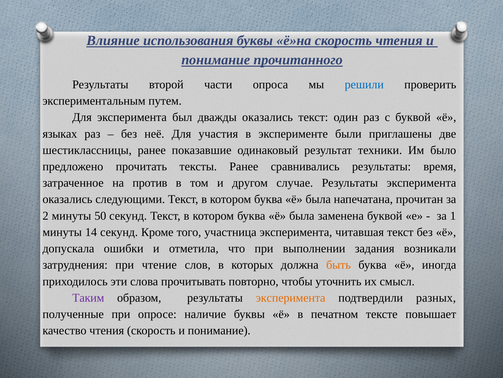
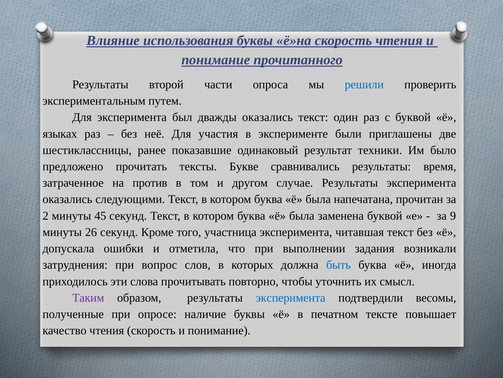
тексты Ранее: Ранее -> Букве (244, 166)
50: 50 -> 45 (100, 215)
1: 1 -> 9 (453, 215)
14: 14 -> 26 (91, 232)
чтение: чтение -> вопрос (159, 264)
быть colour: orange -> blue (339, 264)
эксперимента colour: orange -> blue (291, 297)
разных: разных -> весомы (436, 297)
